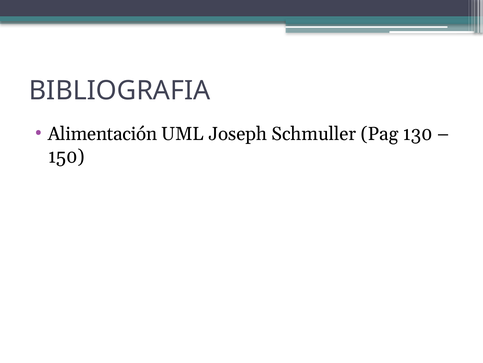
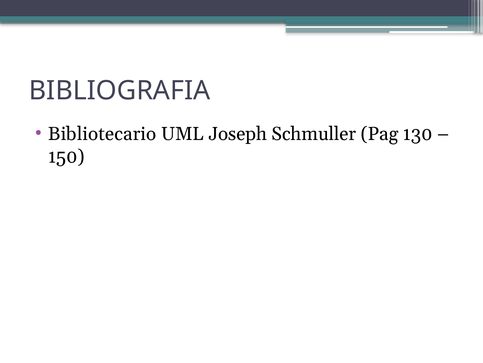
Alimentación: Alimentación -> Bibliotecario (102, 134)
